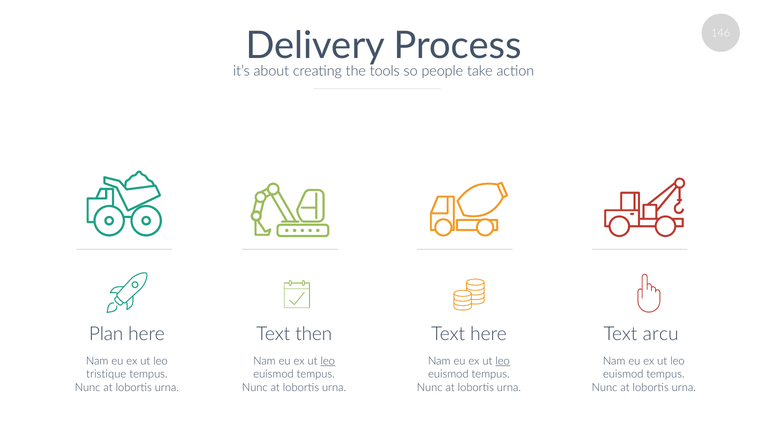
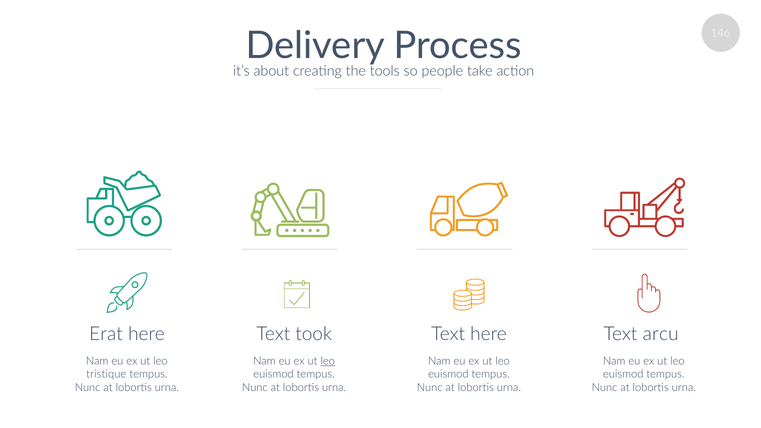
Plan: Plan -> Erat (106, 334)
then: then -> took (314, 334)
leo underline: present -> none (503, 361)
